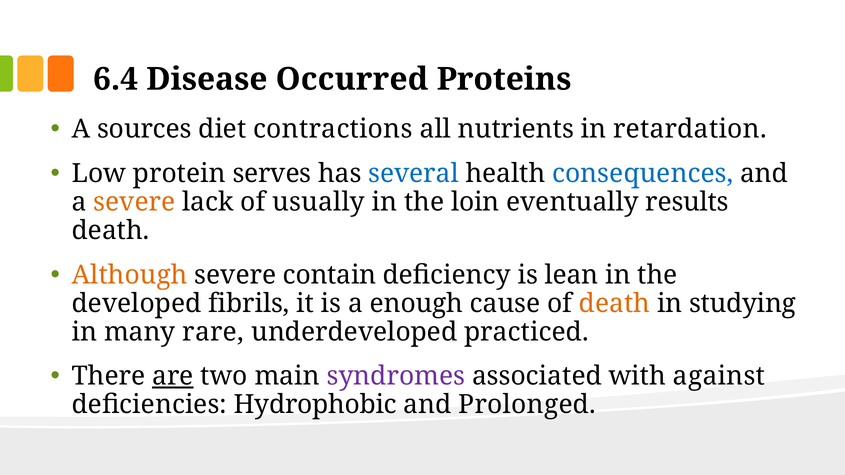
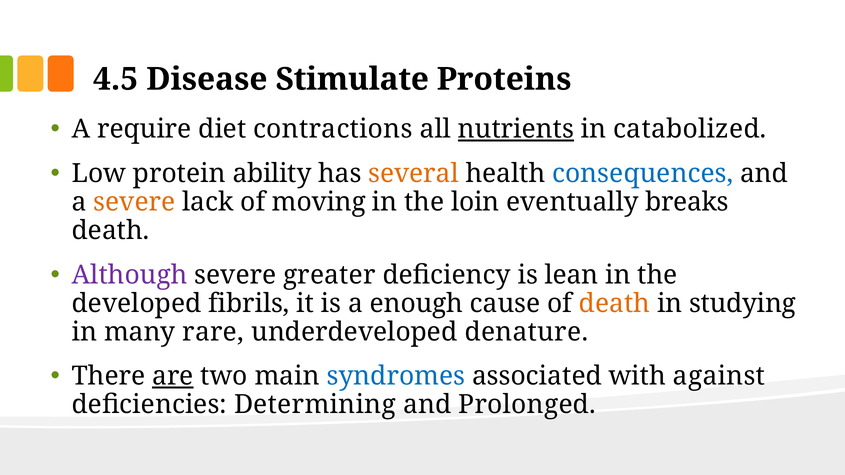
6.4: 6.4 -> 4.5 (116, 79)
Occurred: Occurred -> Stimulate (352, 79)
sources: sources -> require (144, 129)
nutrients underline: none -> present (516, 129)
retardation: retardation -> catabolized (690, 129)
serves: serves -> ability (272, 174)
several colour: blue -> orange (414, 174)
usually: usually -> moving (319, 202)
results: results -> breaks (687, 202)
Although colour: orange -> purple (130, 275)
contain: contain -> greater (329, 275)
practiced: practiced -> denature (526, 332)
syndromes colour: purple -> blue (396, 376)
Hydrophobic: Hydrophobic -> Determining (315, 405)
